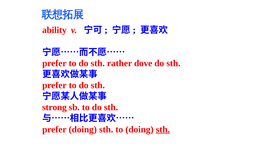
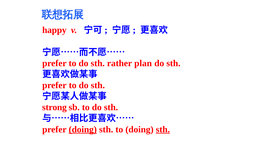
ability: ability -> happy (54, 30)
dove: dove -> plan (143, 63)
doing underline: none -> present (83, 130)
